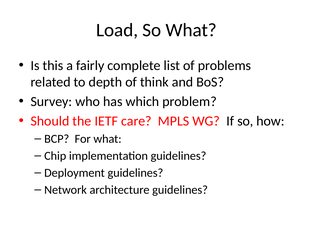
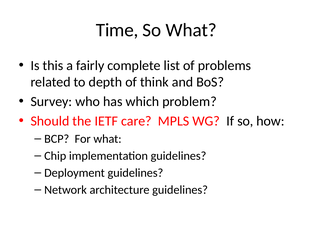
Load: Load -> Time (117, 30)
